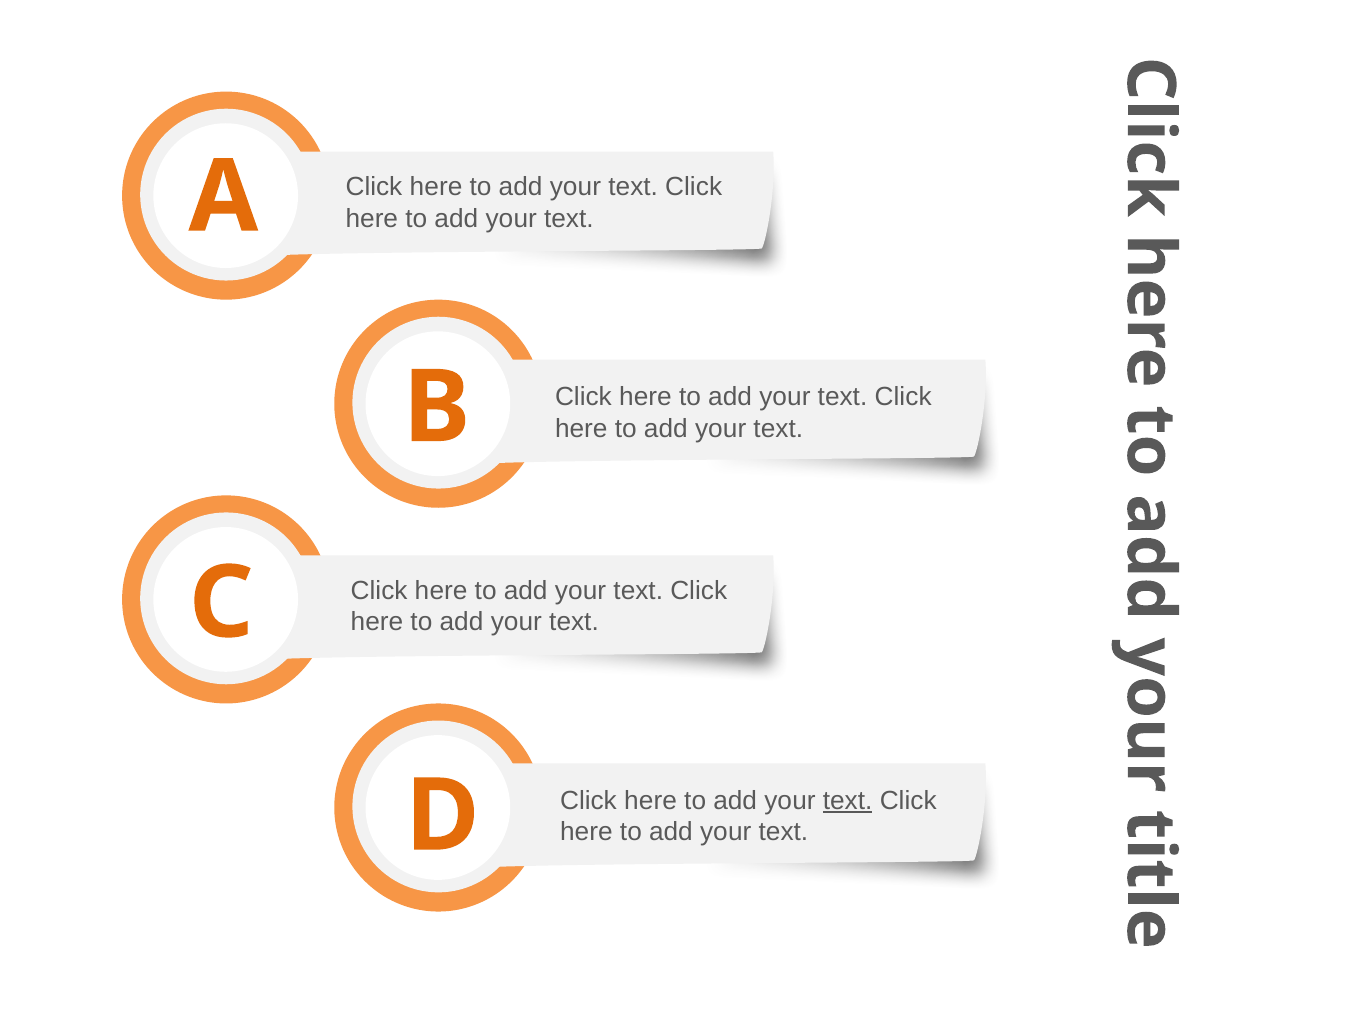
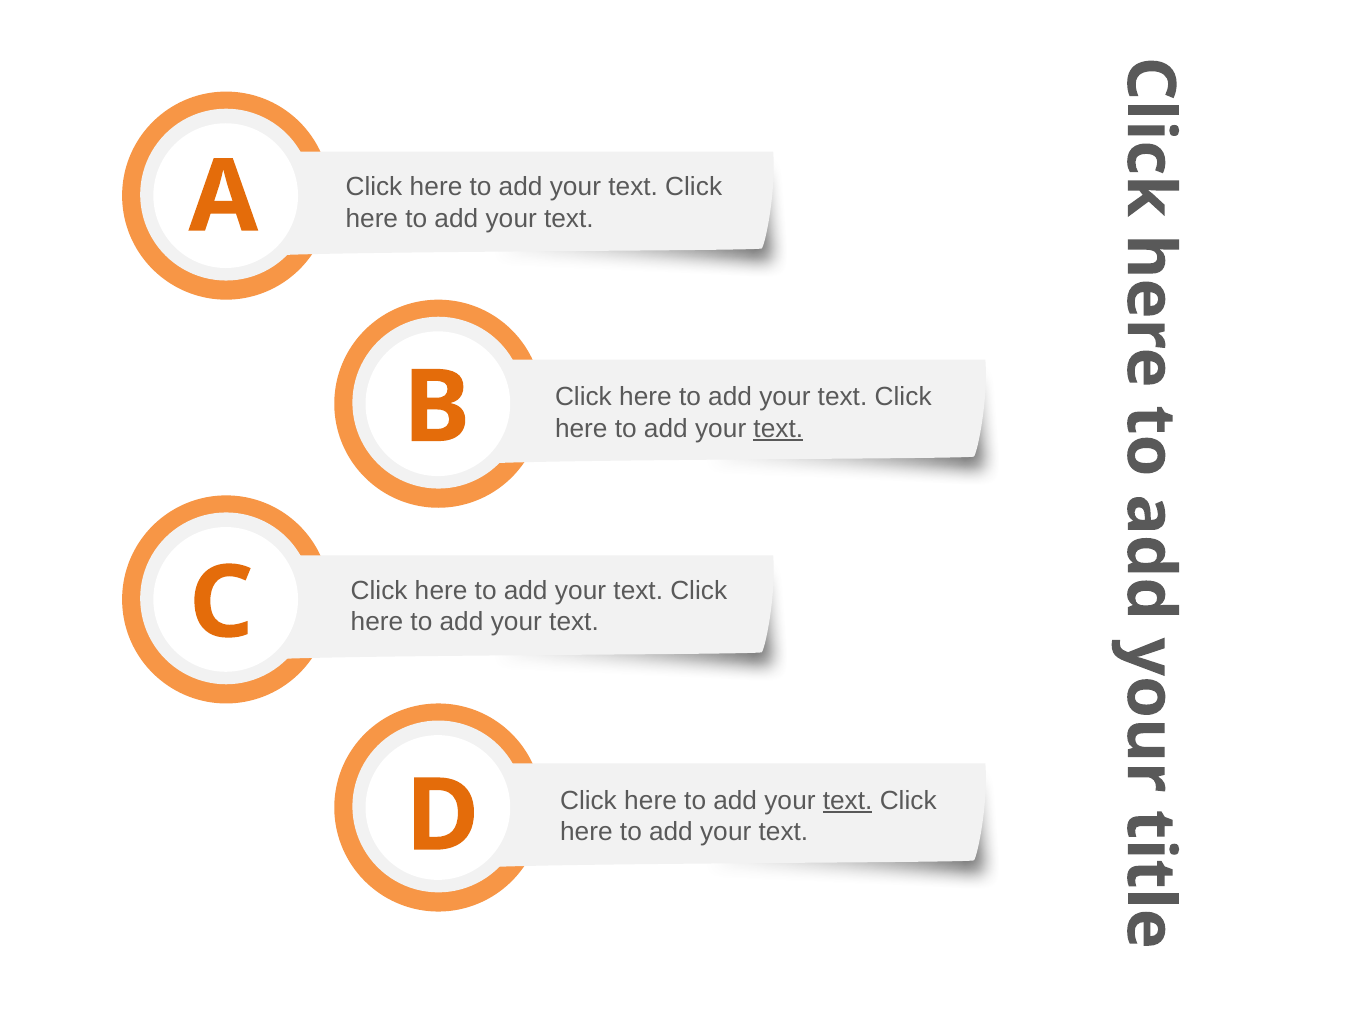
text underline: none -> present (778, 429)
